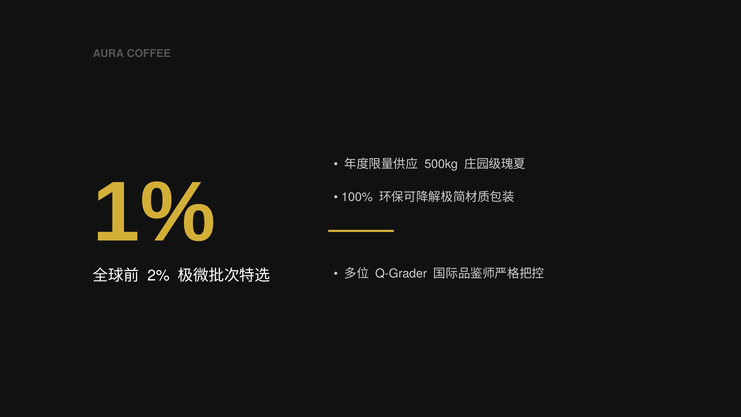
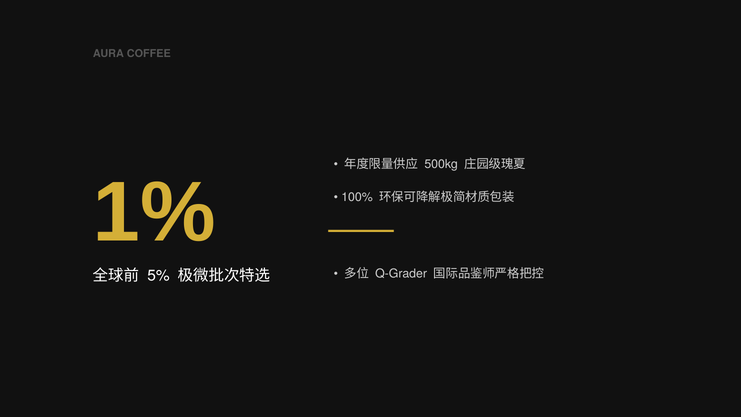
2%: 2% -> 5% (158, 276)
